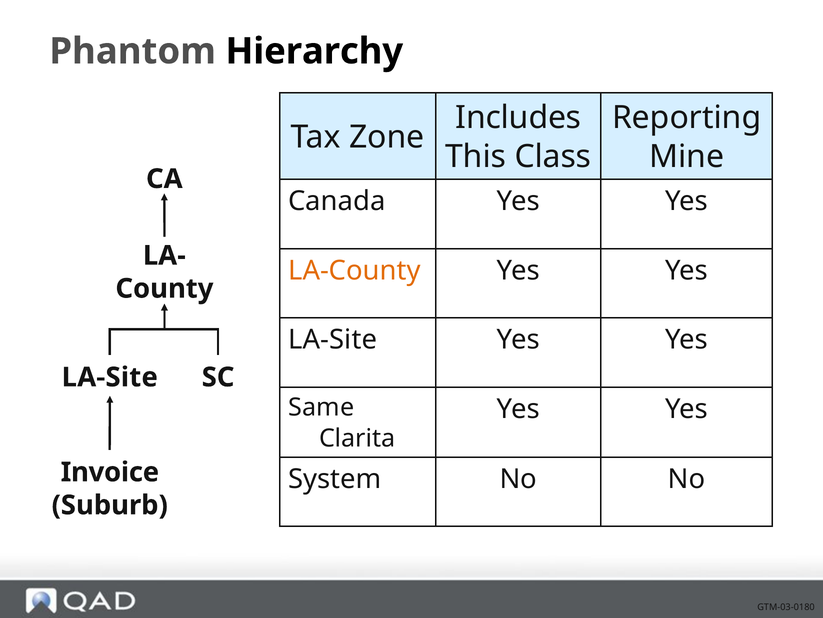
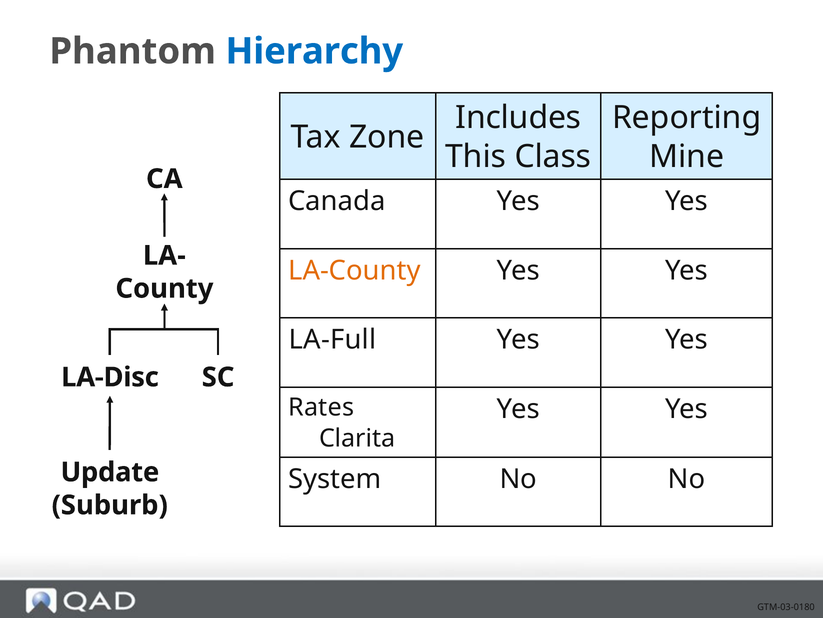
Hierarchy colour: black -> blue (314, 51)
LA-Site: LA-Site -> LA-Full (333, 339)
LA-Site: LA-Site -> LA-Disc (110, 377)
Same: Same -> Rates (321, 407)
Invoice: Invoice -> Update (110, 472)
